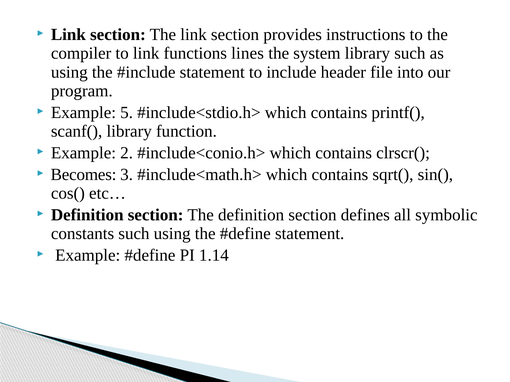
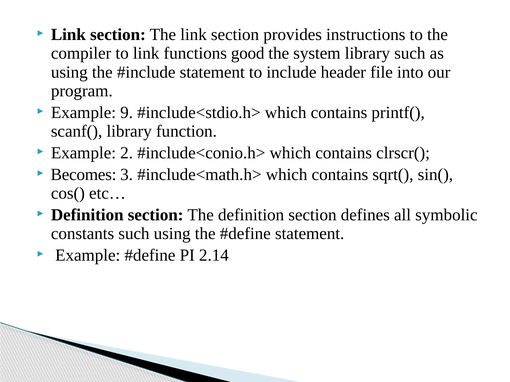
lines: lines -> good (248, 53)
5: 5 -> 9 (127, 113)
1.14: 1.14 -> 2.14 (214, 255)
